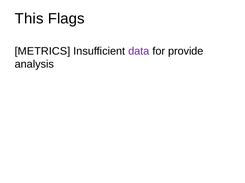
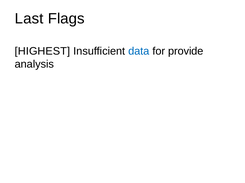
This: This -> Last (29, 19)
METRICS: METRICS -> HIGHEST (42, 51)
data colour: purple -> blue (139, 51)
